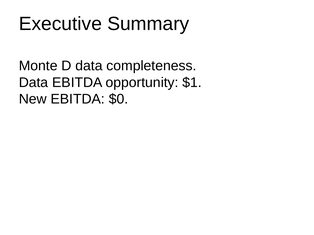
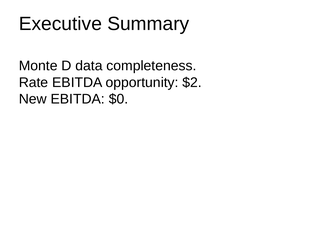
Data: Data -> Rate (34, 83)
$1: $1 -> $2 (192, 83)
